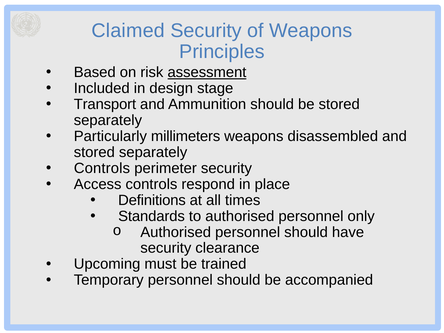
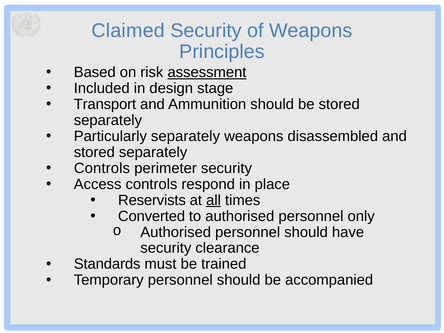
Particularly millimeters: millimeters -> separately (186, 136)
Definitions: Definitions -> Reservists (152, 200)
all underline: none -> present (214, 200)
Standards: Standards -> Converted (152, 216)
Upcoming: Upcoming -> Standards (107, 264)
